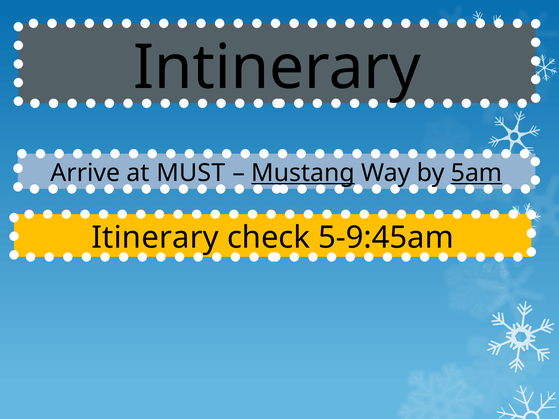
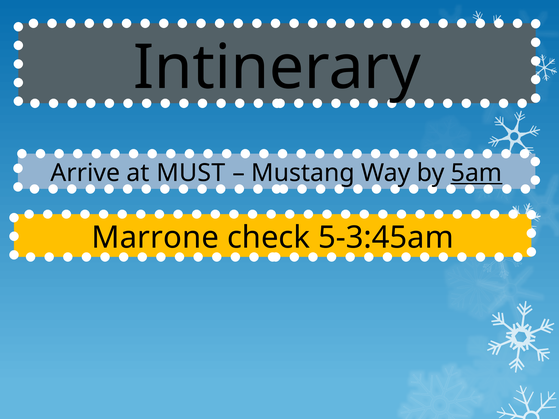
Mustang underline: present -> none (303, 173)
Itinerary: Itinerary -> Marrone (155, 238)
5-9:45am: 5-9:45am -> 5-3:45am (386, 238)
